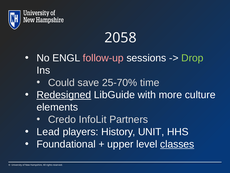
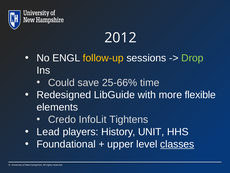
2058: 2058 -> 2012 (120, 38)
follow-up colour: pink -> yellow (103, 58)
25-70%: 25-70% -> 25-66% (120, 82)
Redesigned underline: present -> none (64, 95)
culture: culture -> flexible (200, 95)
Partners: Partners -> Tightens (129, 119)
